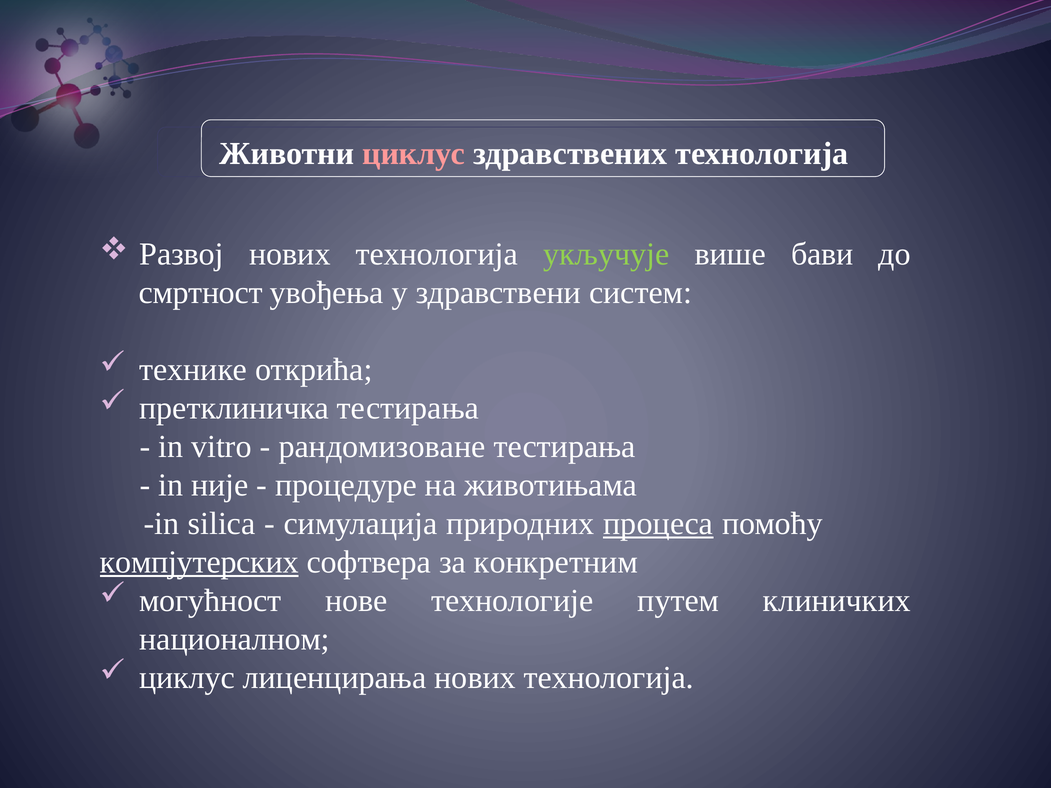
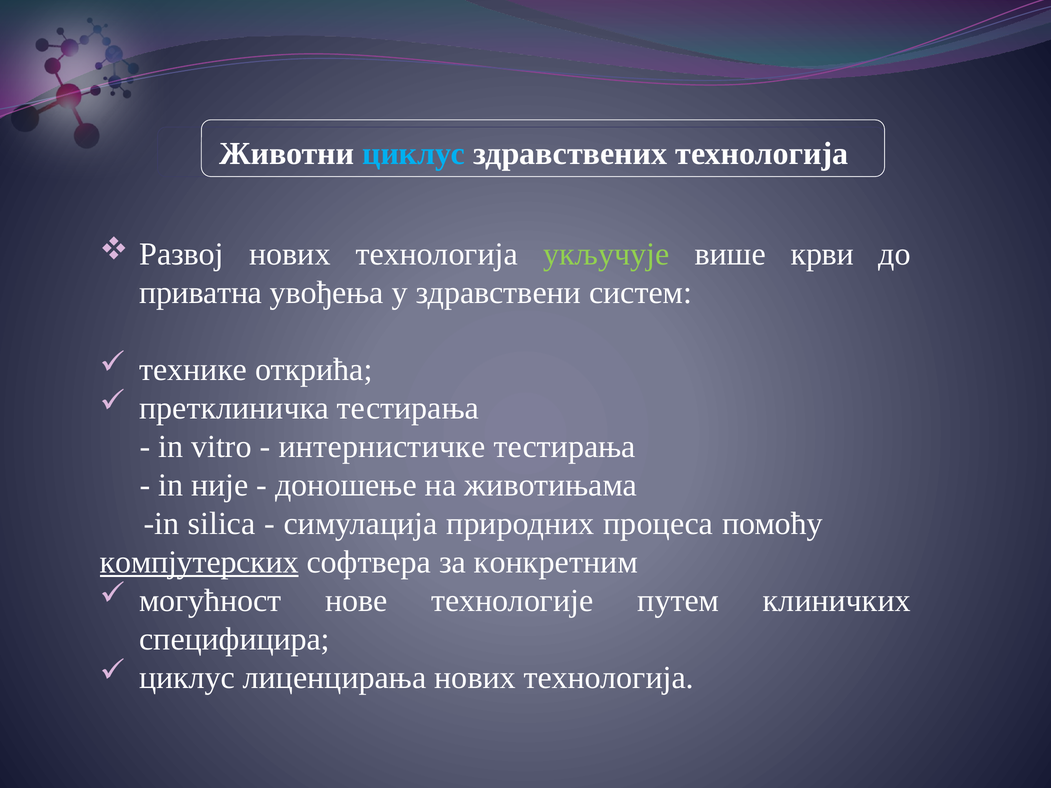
циклус colour: pink -> light blue (414, 154)
бави: бави -> крви (822, 254)
смртност: смртност -> приватна (201, 293)
рандомизоване: рандомизоване -> интернистичке (382, 447)
процедуре: процедуре -> доношење (346, 485)
процеса underline: present -> none (658, 524)
националном: националном -> специфицира (235, 640)
